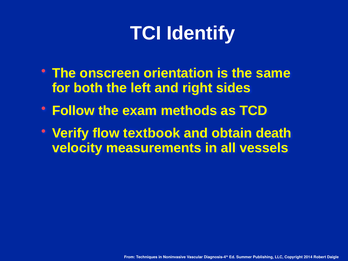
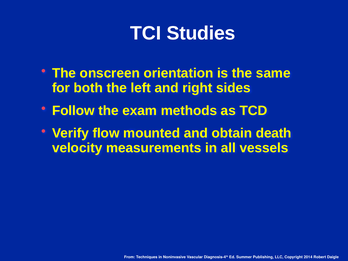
Identify: Identify -> Studies (201, 33)
textbook: textbook -> mounted (152, 133)
